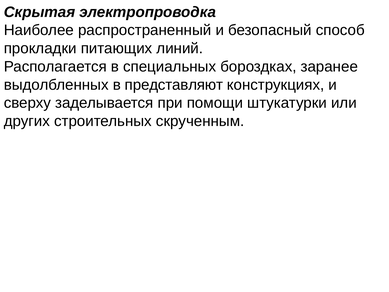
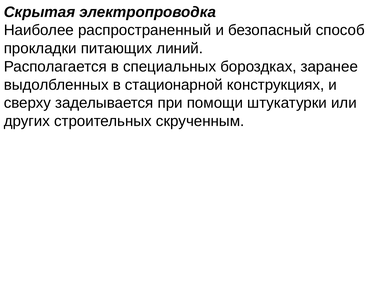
представляют: представляют -> стационарной (174, 85)
